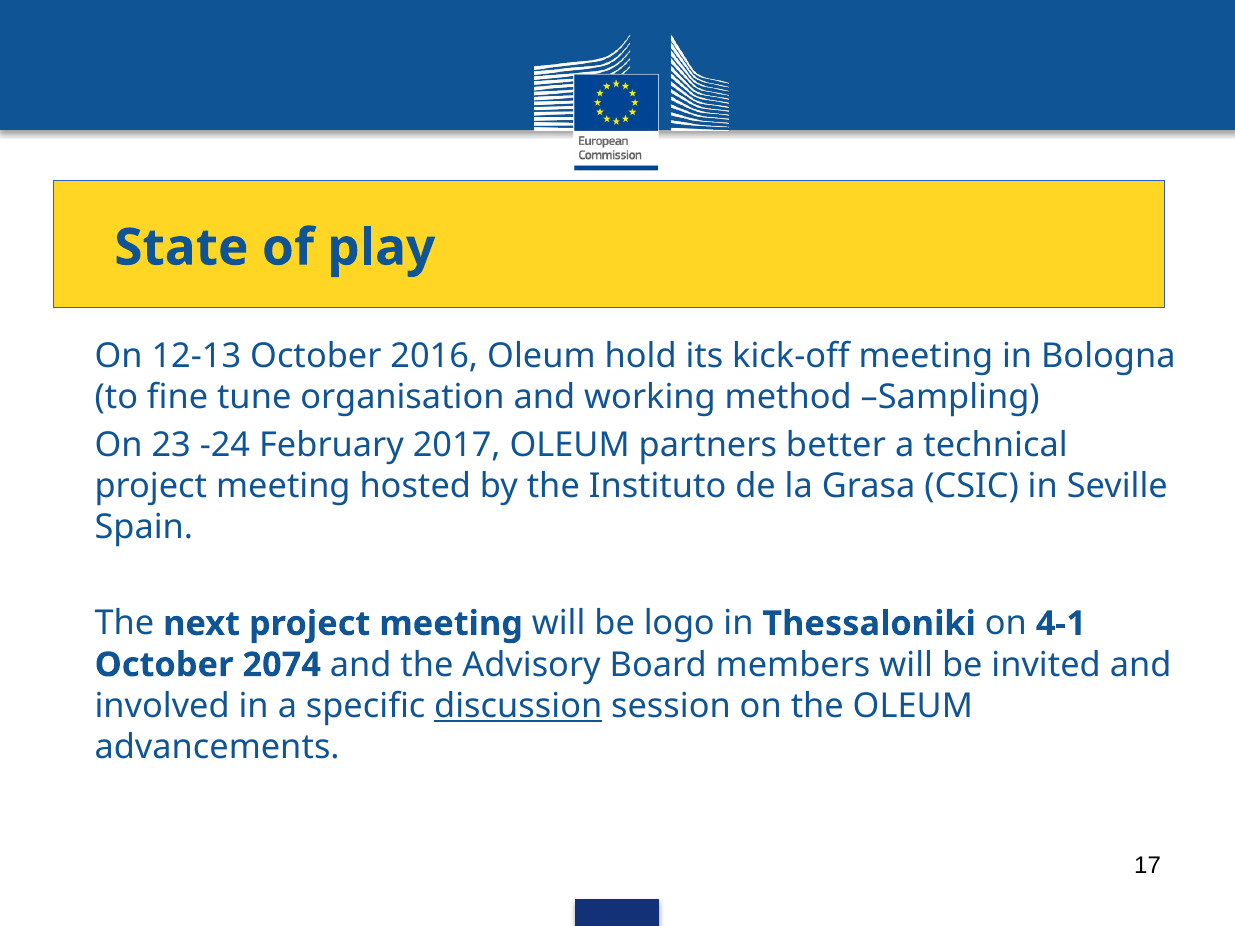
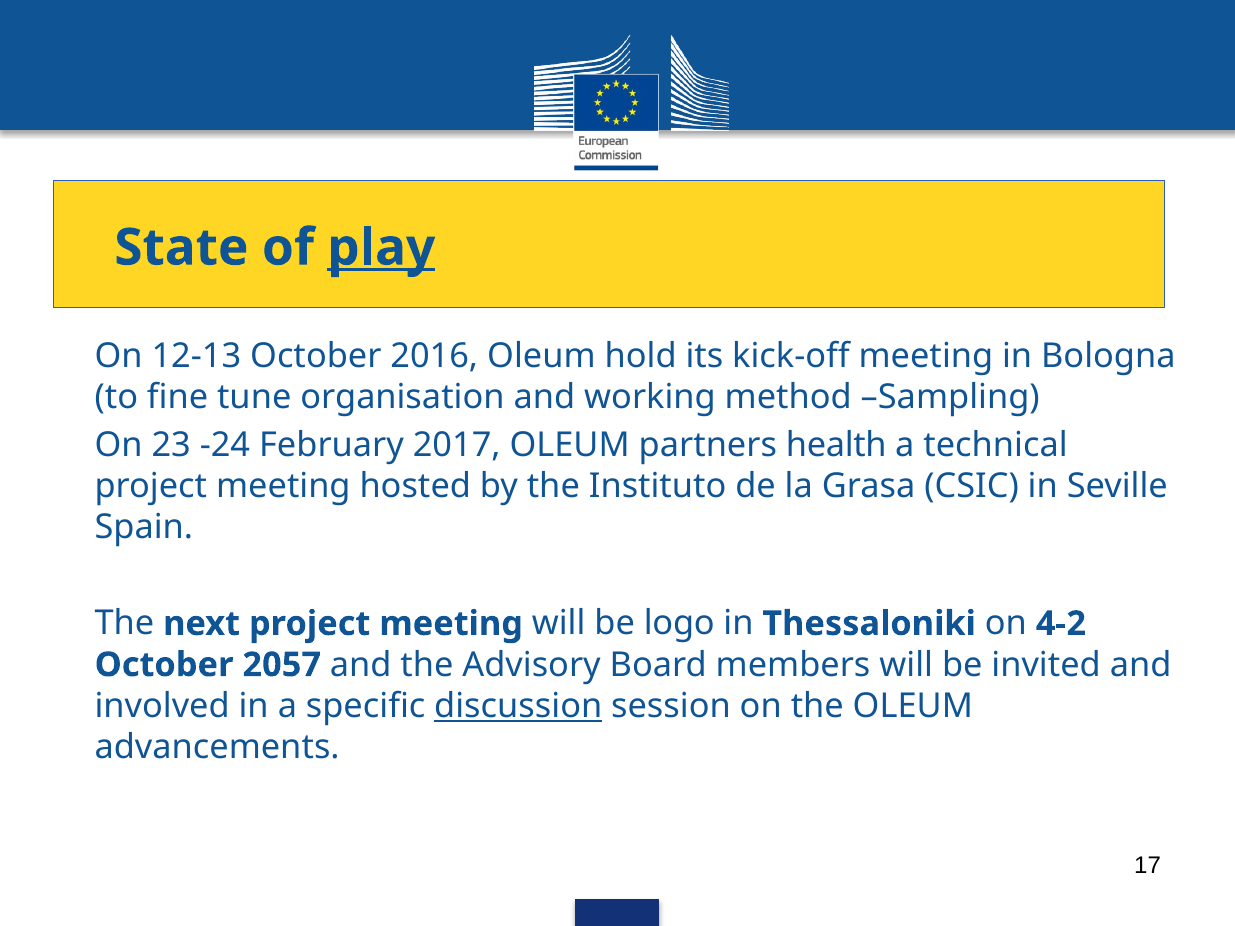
play underline: none -> present (381, 248)
better: better -> health (836, 445)
4-1: 4-1 -> 4-2 (1061, 624)
2074: 2074 -> 2057 (282, 665)
